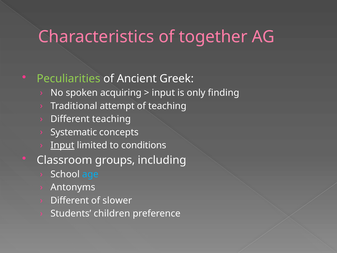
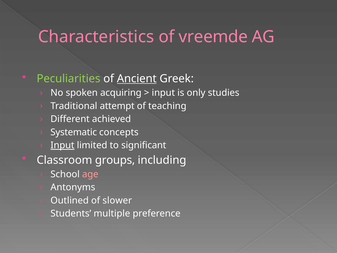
together: together -> vreemde (213, 37)
Ancient underline: none -> present (137, 79)
finding: finding -> studies (224, 93)
Different teaching: teaching -> achieved (112, 119)
conditions: conditions -> significant (144, 145)
age colour: light blue -> pink (90, 174)
Different: Different -> Outlined (70, 200)
children: children -> multiple (112, 213)
